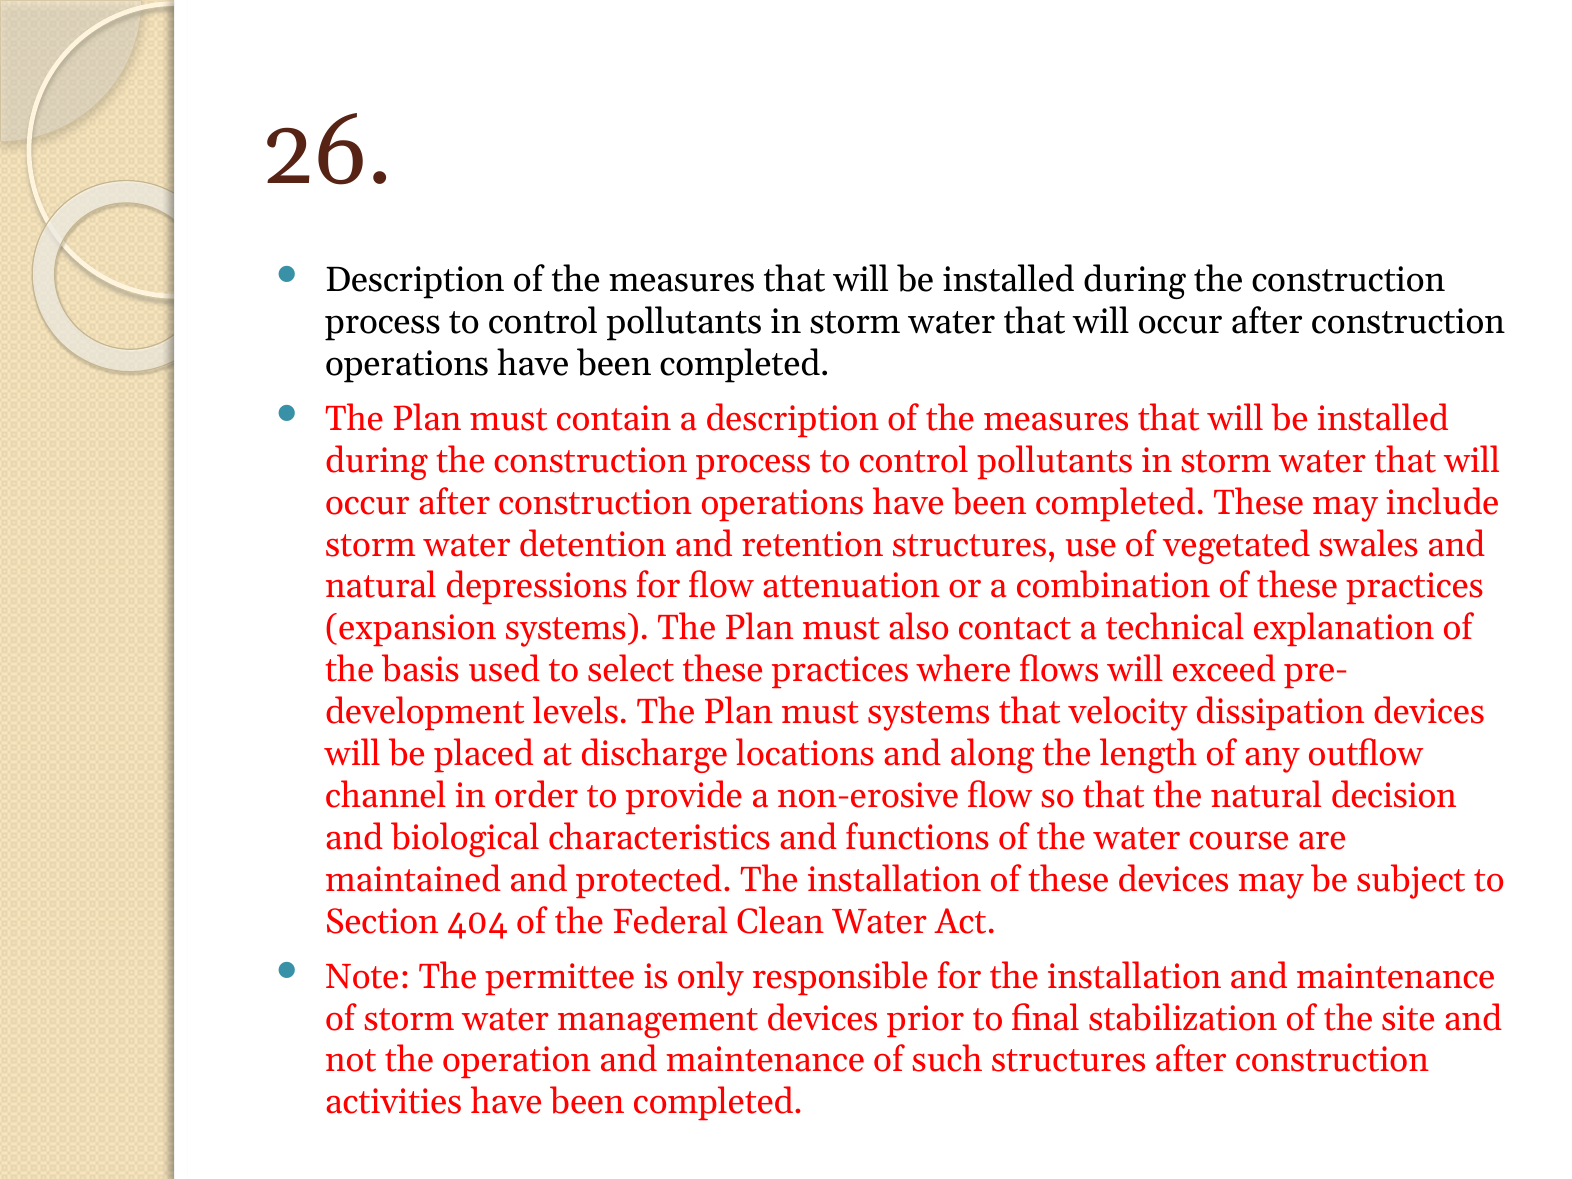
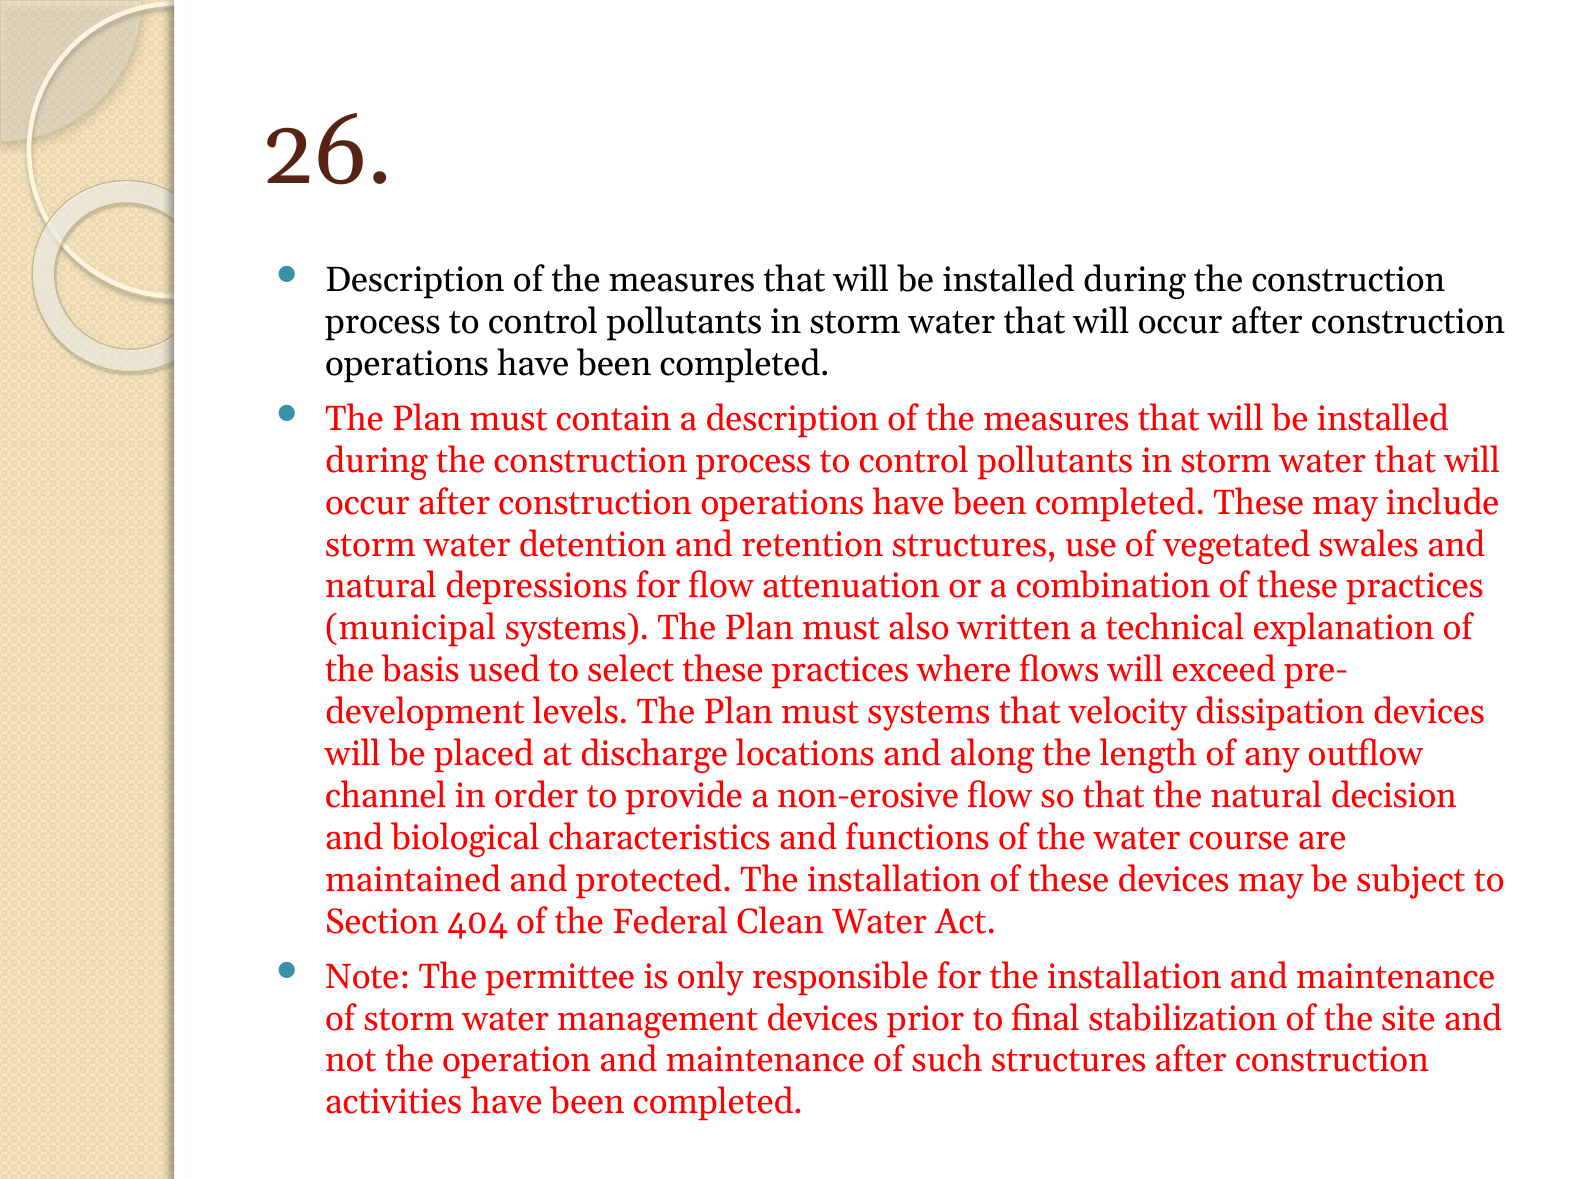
expansion: expansion -> municipal (411, 628)
contact: contact -> written (1014, 628)
